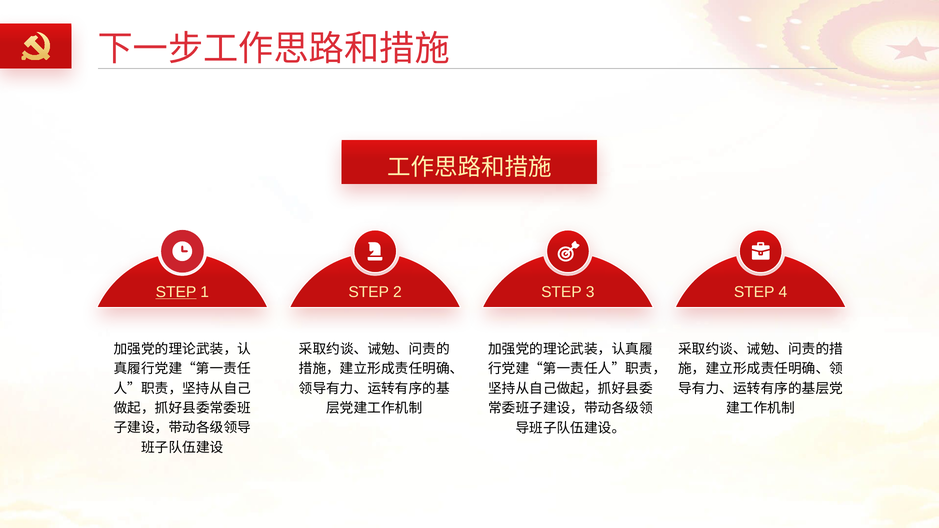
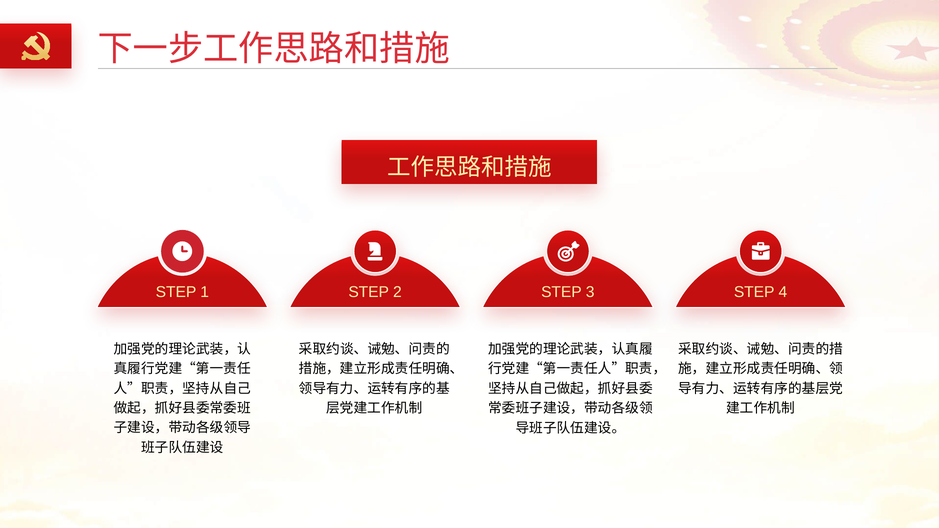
STEP underline: present -> none (176, 292)
